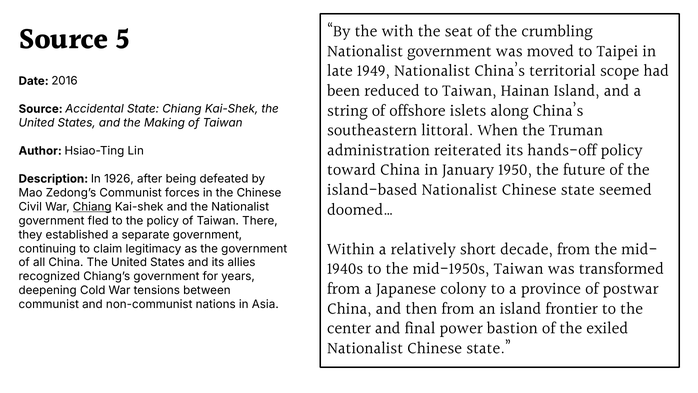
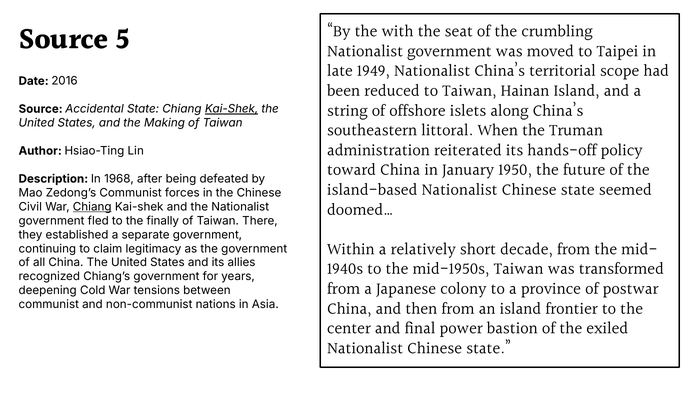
Kai-Shek underline: none -> present (232, 109)
1926: 1926 -> 1968 (119, 179)
the policy: policy -> finally (163, 221)
